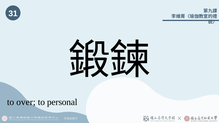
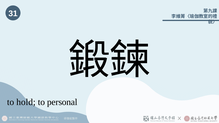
over: over -> hold (26, 102)
